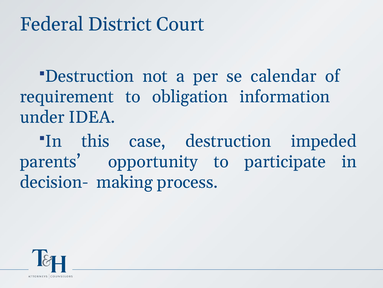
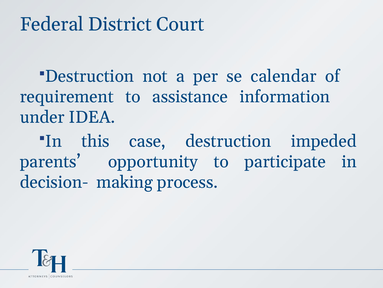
obligation: obligation -> assistance (190, 97)
